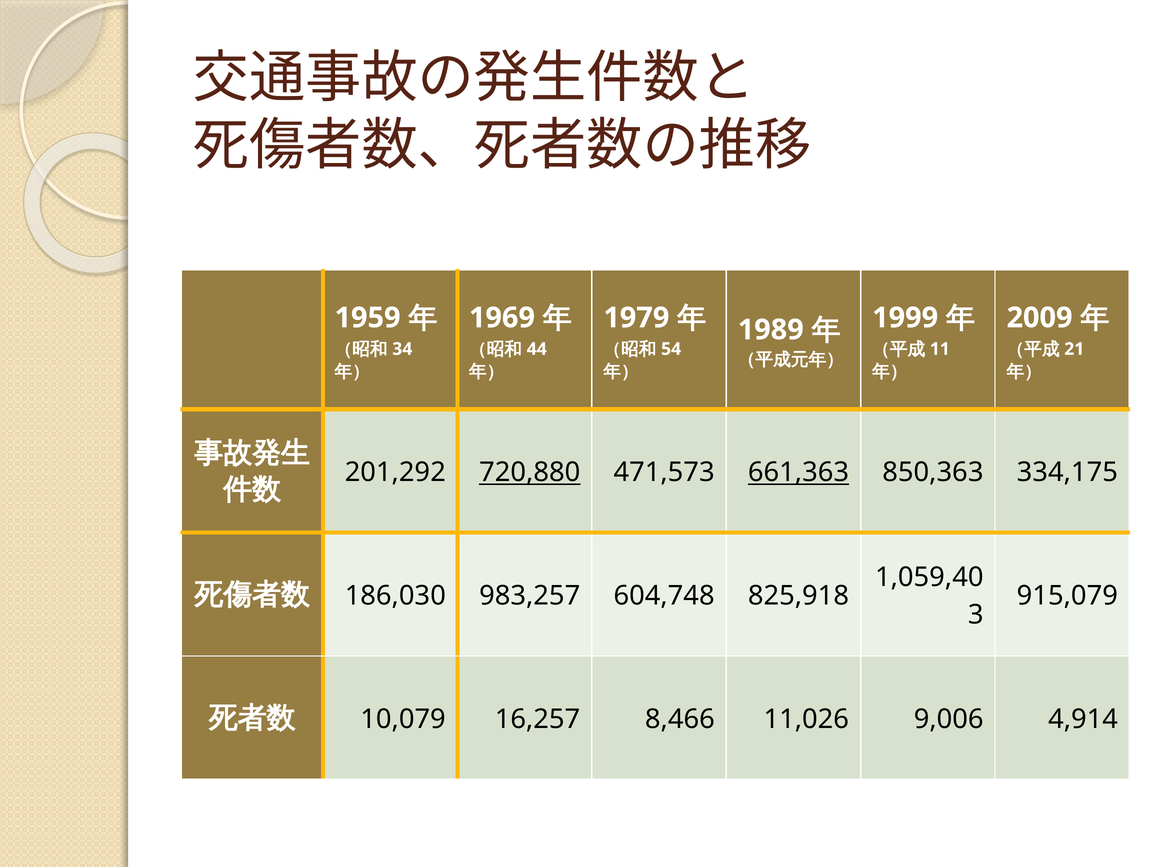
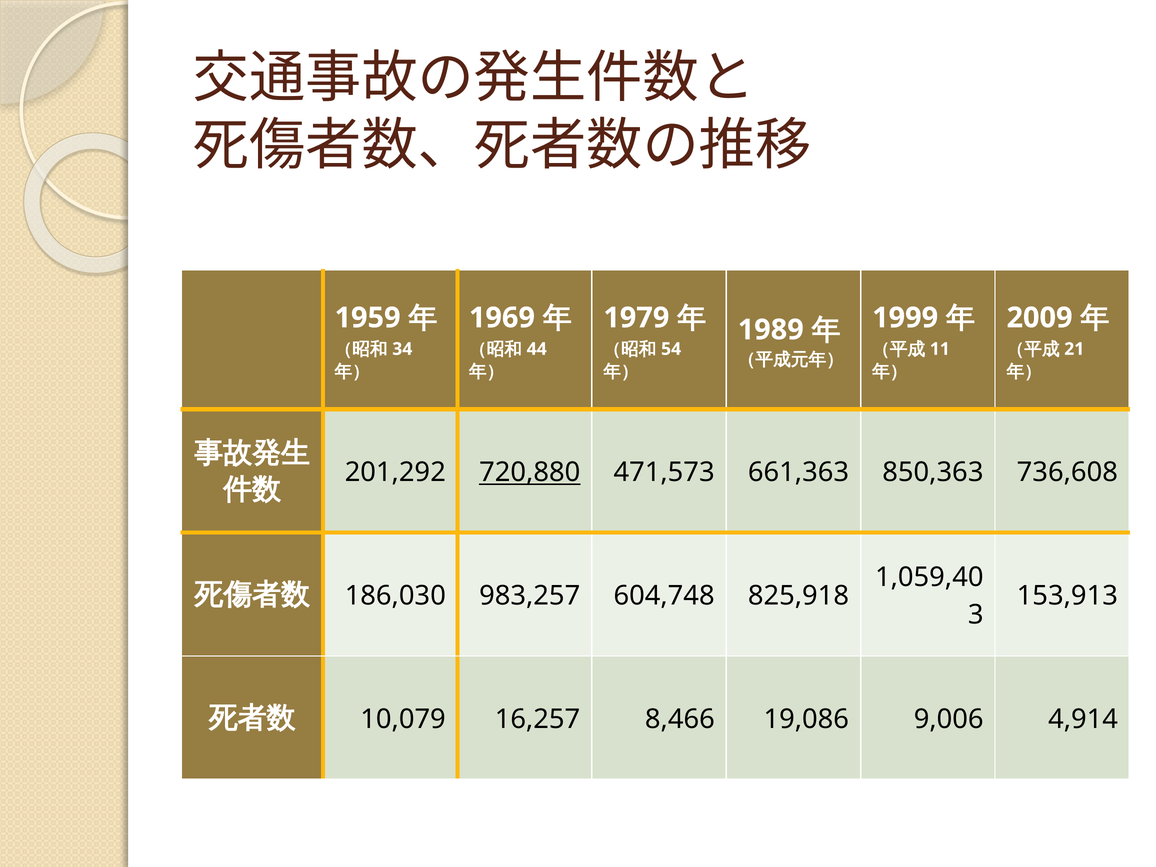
661,363 underline: present -> none (799, 472)
334,175: 334,175 -> 736,608 (1067, 472)
915,079: 915,079 -> 153,913 (1067, 596)
11,026: 11,026 -> 19,086 (806, 719)
